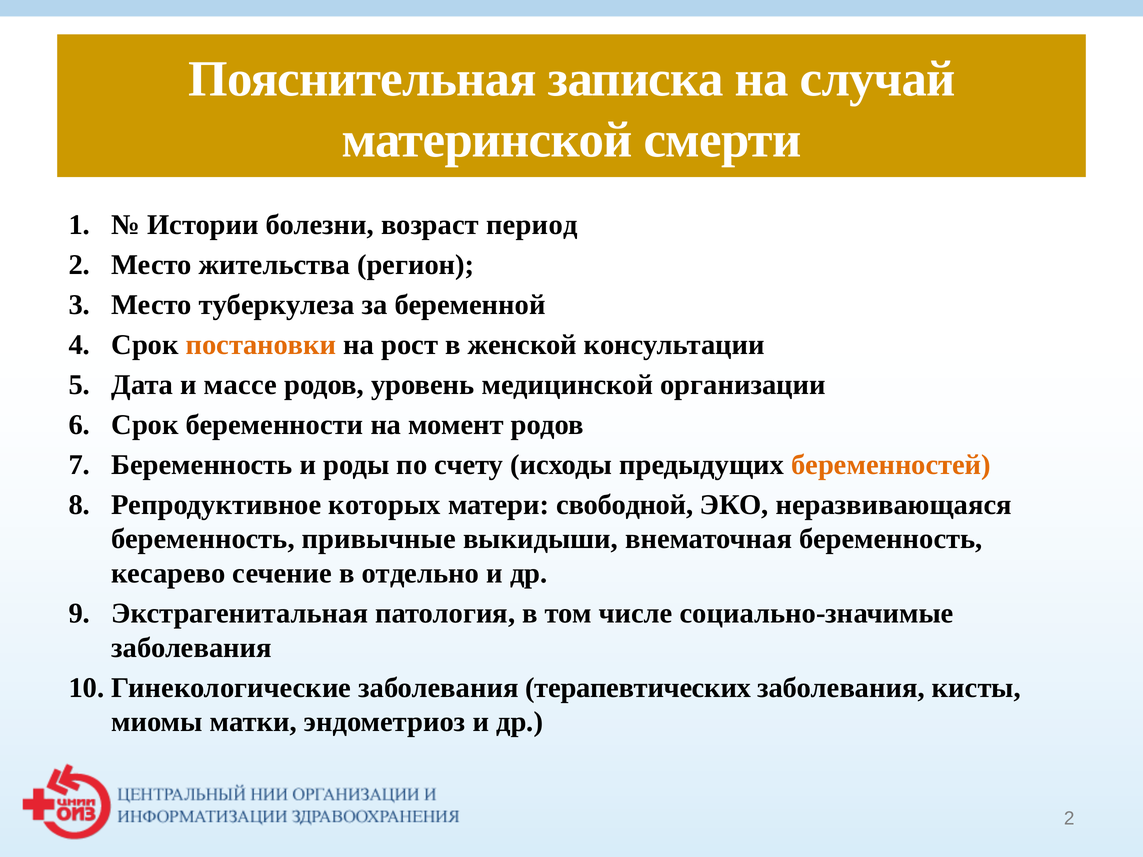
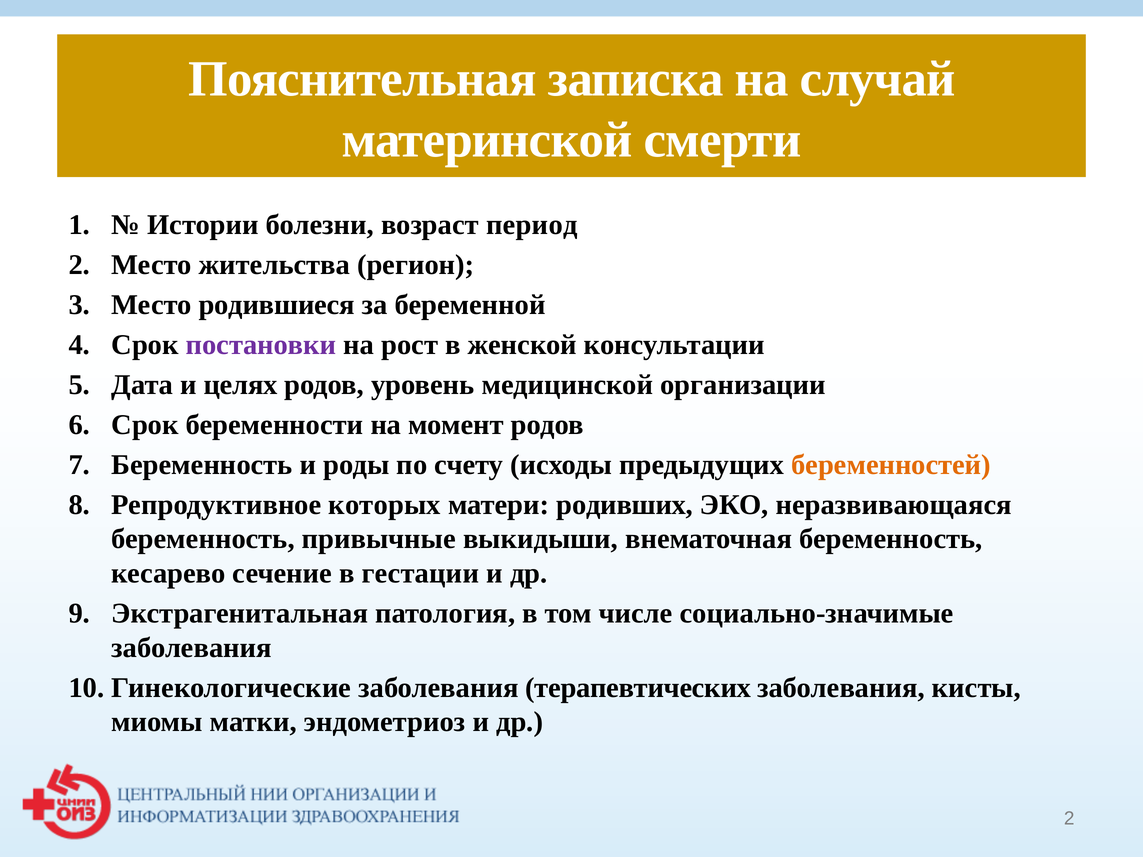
туберкулеза: туберкулеза -> родившиеся (277, 305)
постановки colour: orange -> purple (261, 345)
массе: массе -> целях (241, 385)
свободной: свободной -> родивших (625, 505)
отдельно: отдельно -> гестации (420, 574)
